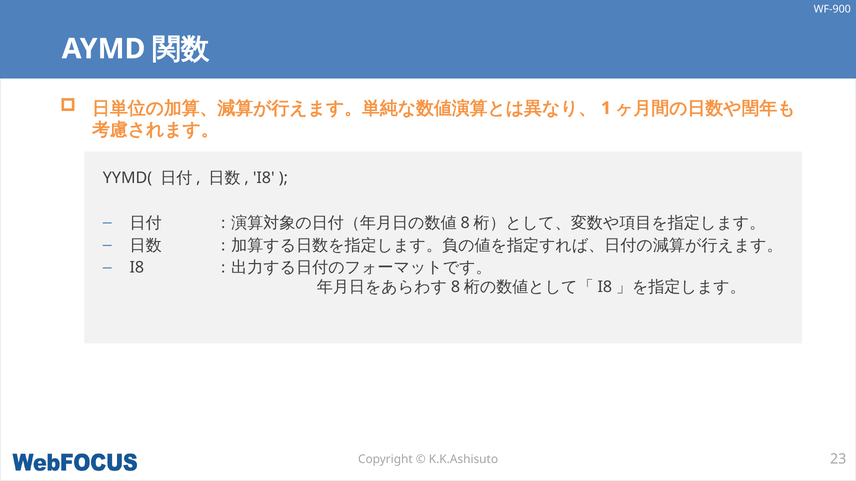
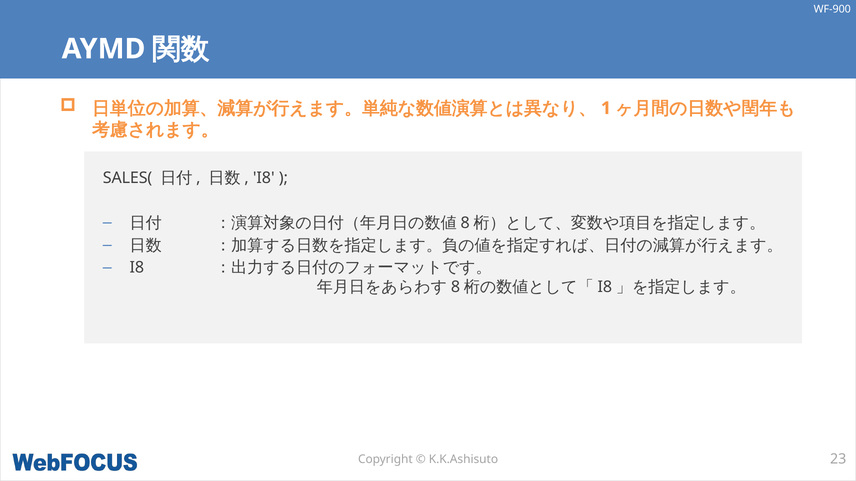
YYMD(: YYMD( -> SALES( (128, 178)
